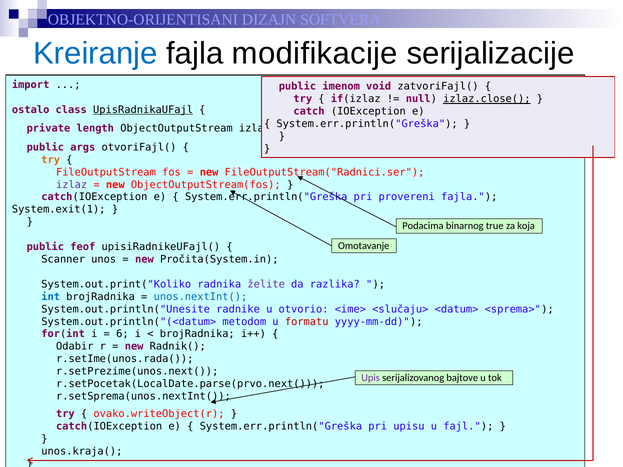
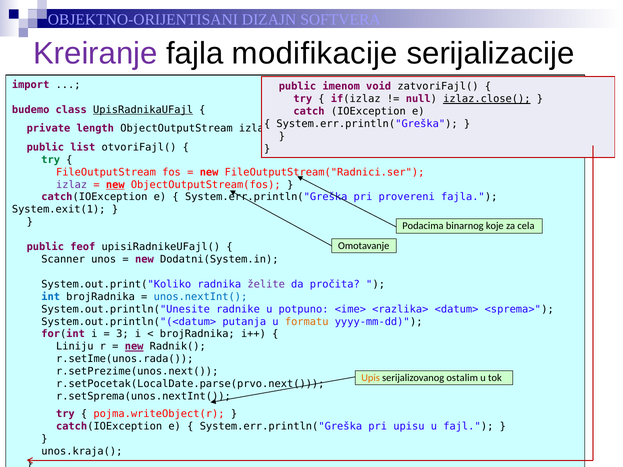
Kreiranje colour: blue -> purple (95, 54)
ostalo: ostalo -> budemo (31, 110)
args: args -> list (83, 147)
try colour: orange -> green (51, 160)
new underline: none -> present (115, 185)
true: true -> koje (495, 226)
koja: koja -> cela (526, 226)
Pročita(System.in: Pročita(System.in -> Dodatni(System.in (219, 259)
razlika: razlika -> pročita (335, 284)
otvorio: otvorio -> potpuno (304, 309)
<slučaju>: <slučaju> -> <razlika> (400, 309)
metodom: metodom -> putanja (244, 322)
formatu colour: red -> orange (307, 322)
6: 6 -> 3 (122, 334)
Odabir: Odabir -> Liniju (75, 347)
new underline: none -> present (134, 347)
Upis colour: purple -> orange (371, 378)
bajtove: bajtove -> ostalim (462, 378)
ovako.writeObject(r: ovako.writeObject(r -> pojma.writeObject(r (159, 414)
